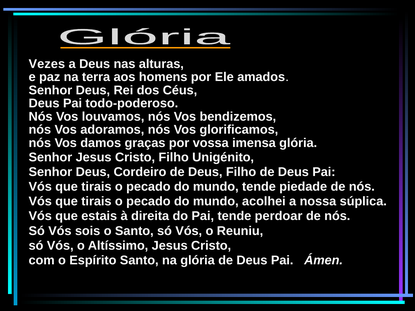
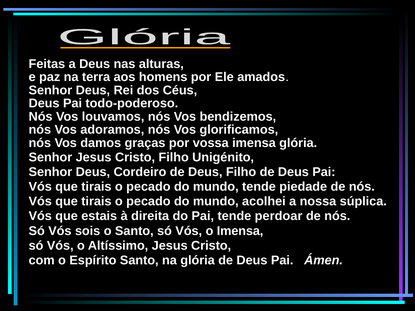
Vezes: Vezes -> Feitas (47, 64)
o Reuniu: Reuniu -> Imensa (240, 231)
